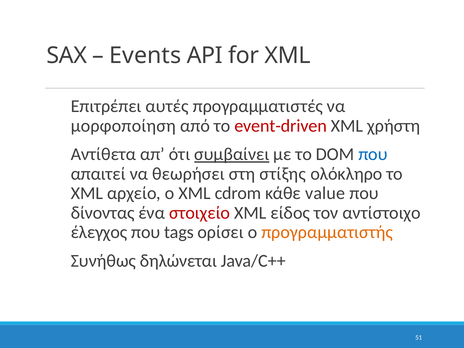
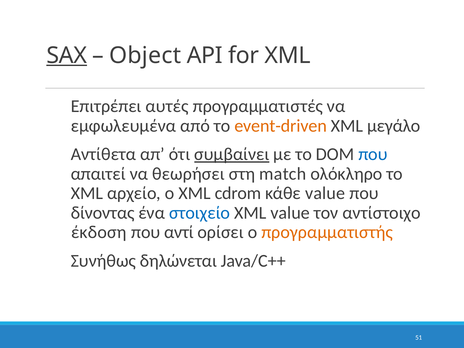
SAX underline: none -> present (67, 55)
Events: Events -> Object (145, 55)
μορφοποίηση: μορφοποίηση -> εμφωλευμένα (123, 126)
event-driven colour: red -> orange (281, 126)
χρήστη: χρήστη -> μεγάλο (394, 126)
στίξης: στίξης -> match (283, 174)
στοιχείο colour: red -> blue (200, 213)
XML είδος: είδος -> value (290, 213)
έλεγχος: έλεγχος -> έκδοση (99, 232)
tags: tags -> αντί (179, 232)
